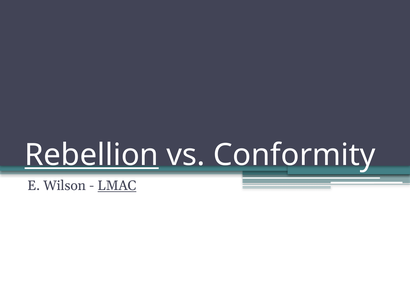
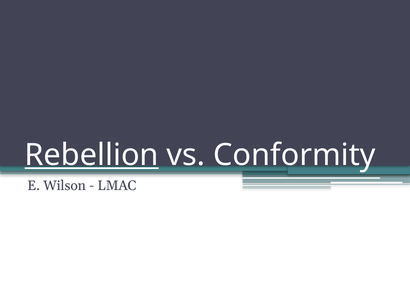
LMAC underline: present -> none (117, 186)
